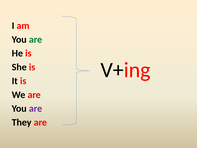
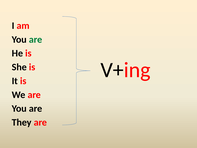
are colour: purple -> black (36, 108)
